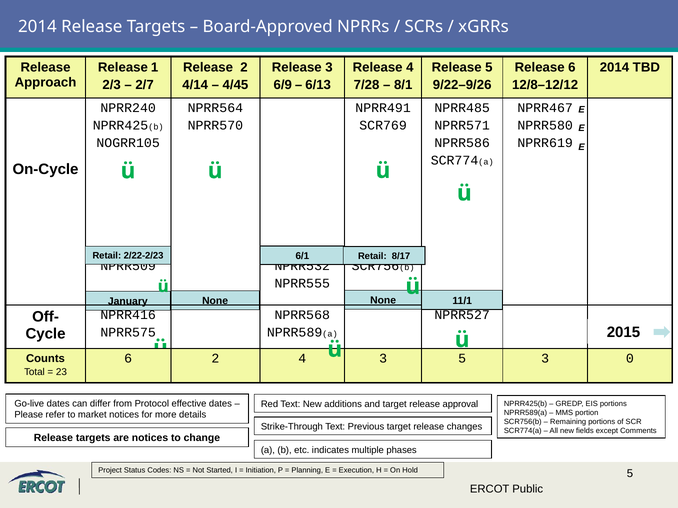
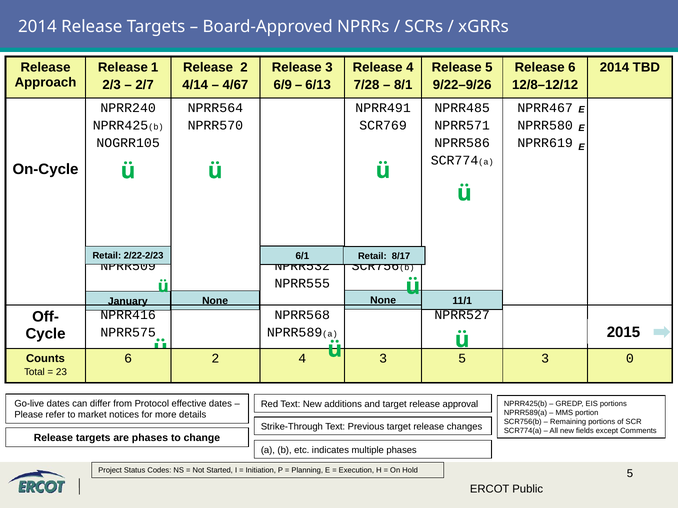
4/45: 4/45 -> 4/67 (235, 85)
are notices: notices -> phases (150, 438)
